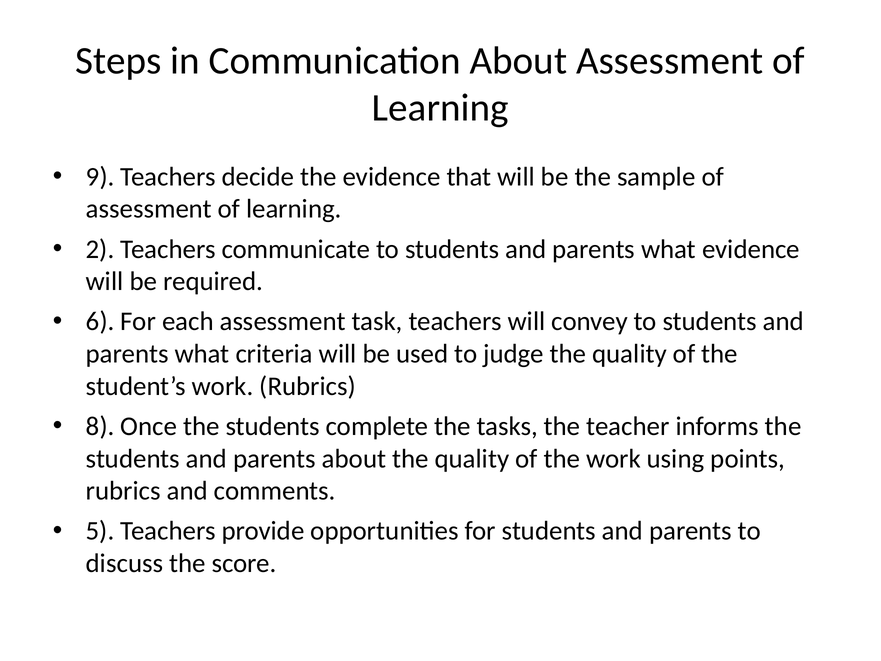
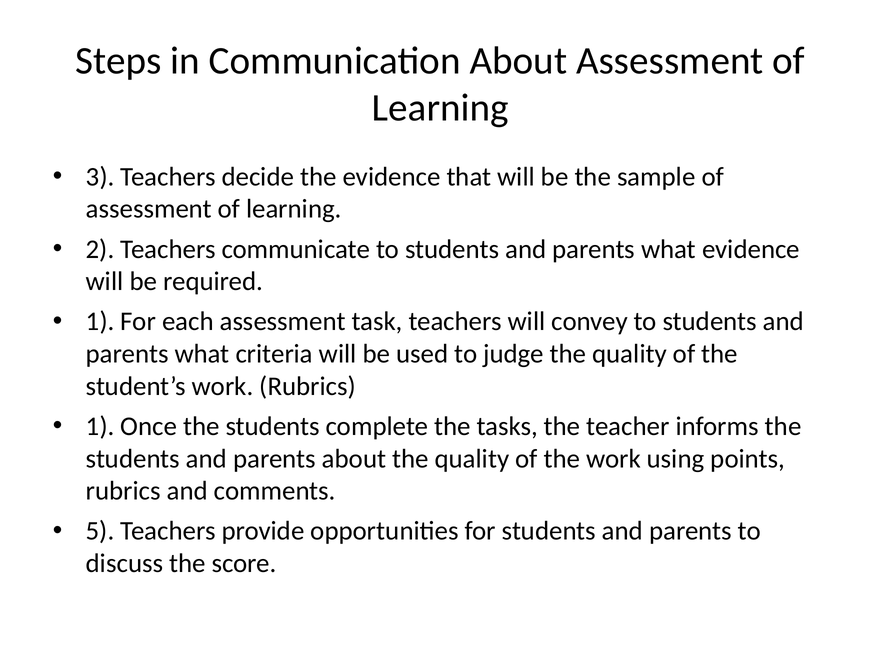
9: 9 -> 3 (100, 177)
6: 6 -> 1 (100, 321)
8: 8 -> 1 (100, 426)
